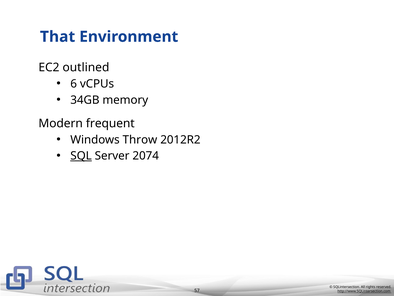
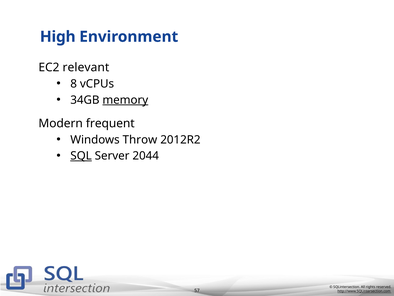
That: That -> High (58, 37)
outlined: outlined -> relevant (86, 67)
6: 6 -> 8 (74, 84)
memory underline: none -> present (125, 100)
2074: 2074 -> 2044 (146, 156)
